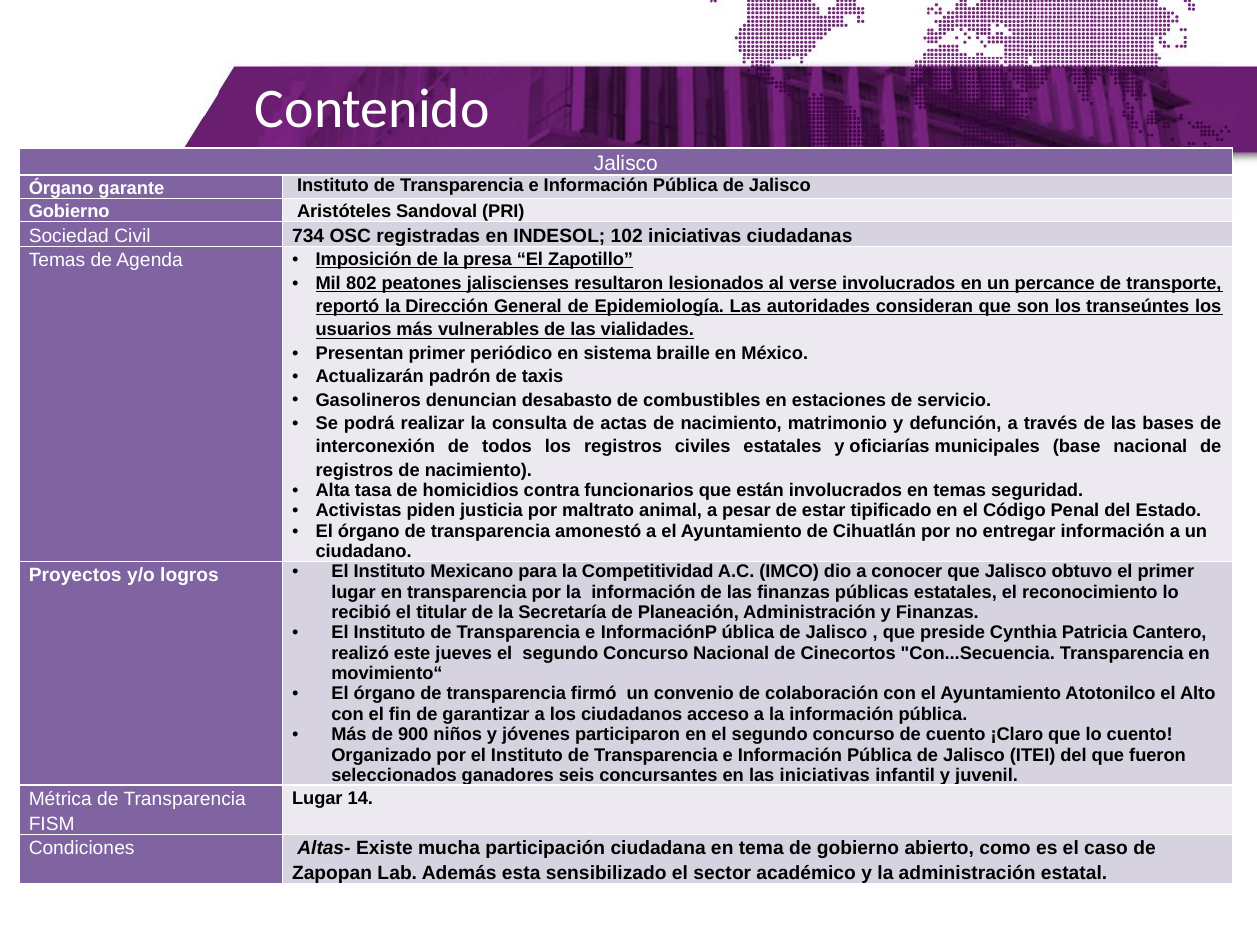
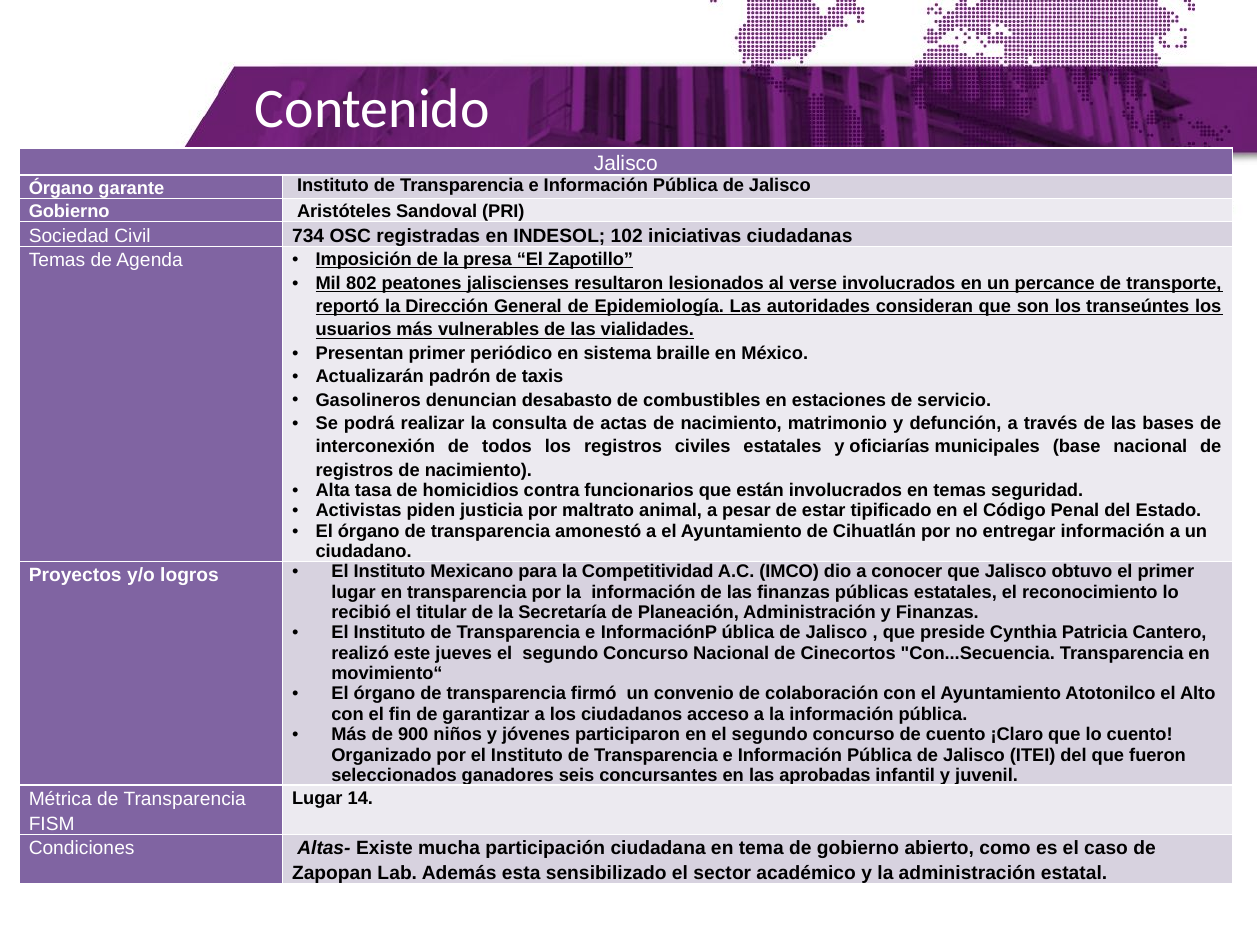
las iniciativas: iniciativas -> aprobadas (825, 775)
